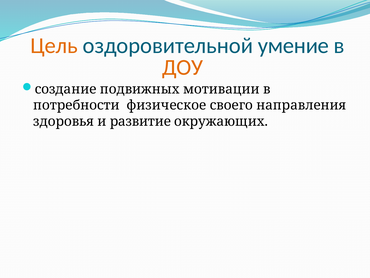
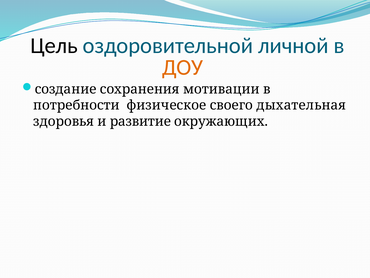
Цель colour: orange -> black (54, 46)
умение: умение -> личной (293, 46)
подвижных: подвижных -> сохранения (140, 89)
направления: направления -> дыхательная (301, 105)
